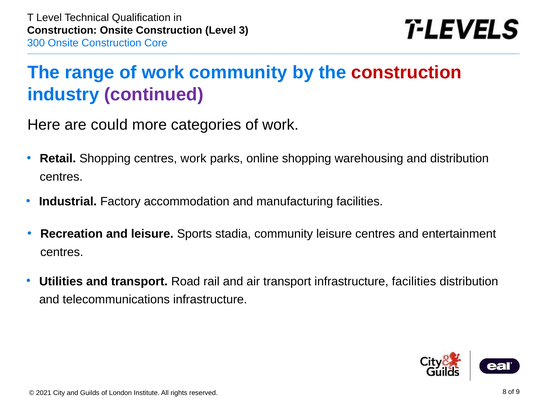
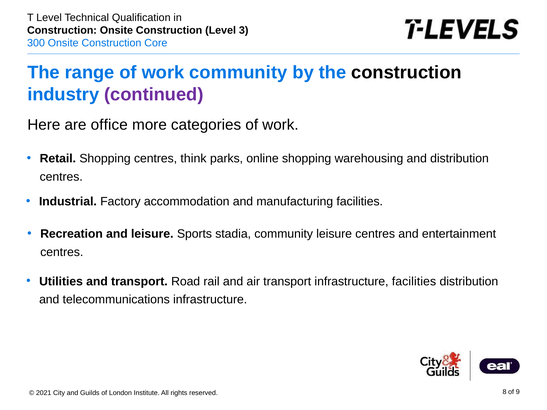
construction colour: red -> black (406, 73)
could: could -> office (109, 125)
centres work: work -> think (193, 159)
